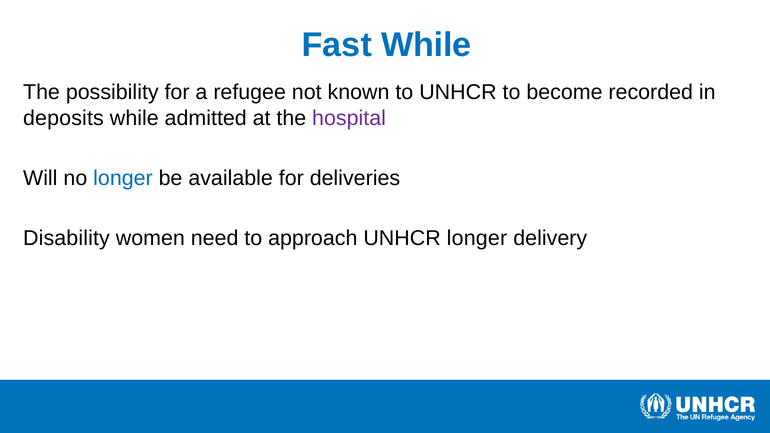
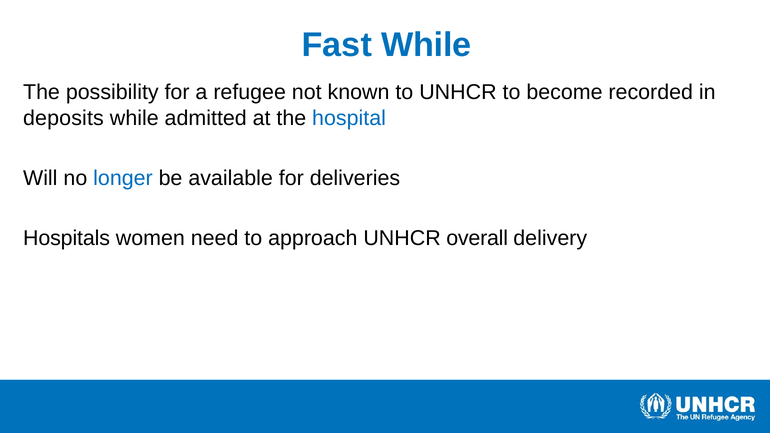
hospital colour: purple -> blue (349, 118)
Disability: Disability -> Hospitals (67, 238)
UNHCR longer: longer -> overall (477, 238)
